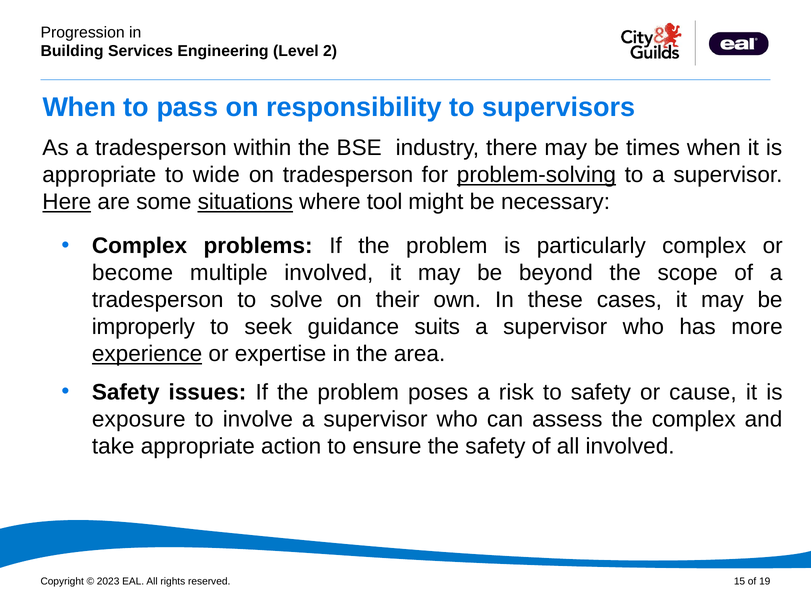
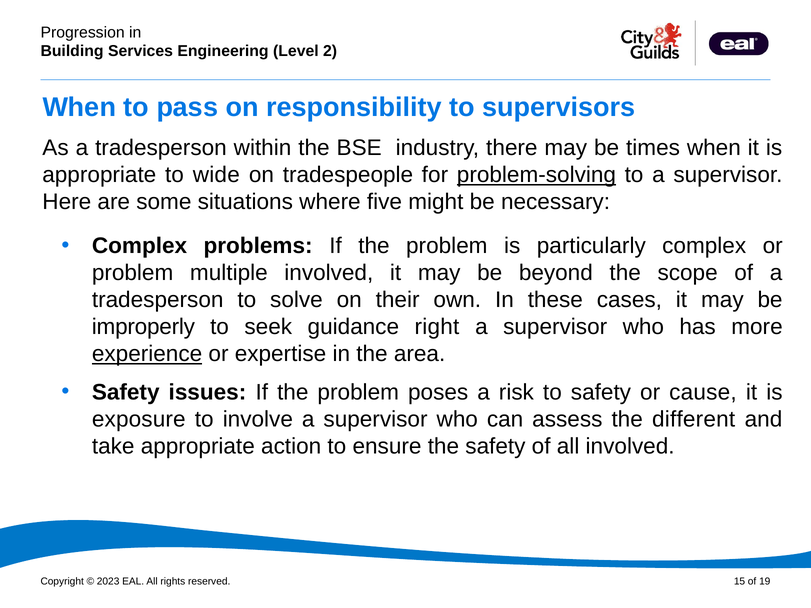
on tradesperson: tradesperson -> tradespeople (348, 175)
Here underline: present -> none (67, 202)
situations underline: present -> none (245, 202)
tool: tool -> five (384, 202)
become: become -> problem (133, 273)
suits: suits -> right (437, 327)
the complex: complex -> different (694, 420)
